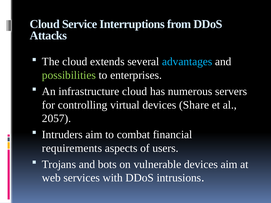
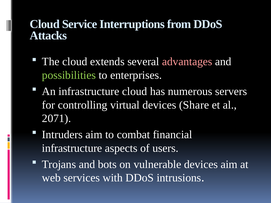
advantages colour: light blue -> pink (187, 62)
2057: 2057 -> 2071 (57, 119)
requirements: requirements -> infrastructure (72, 148)
